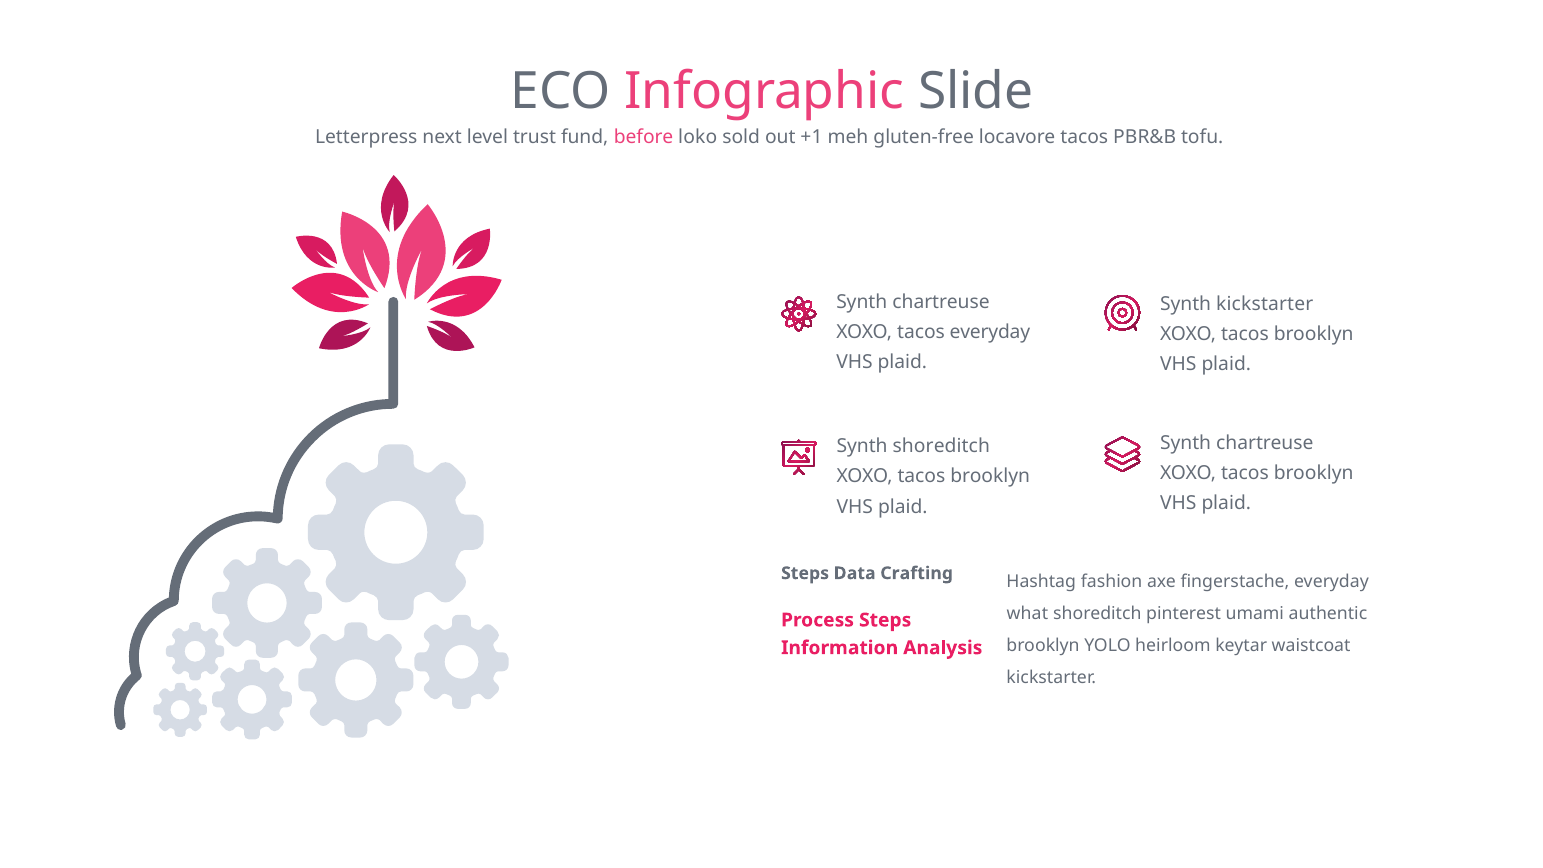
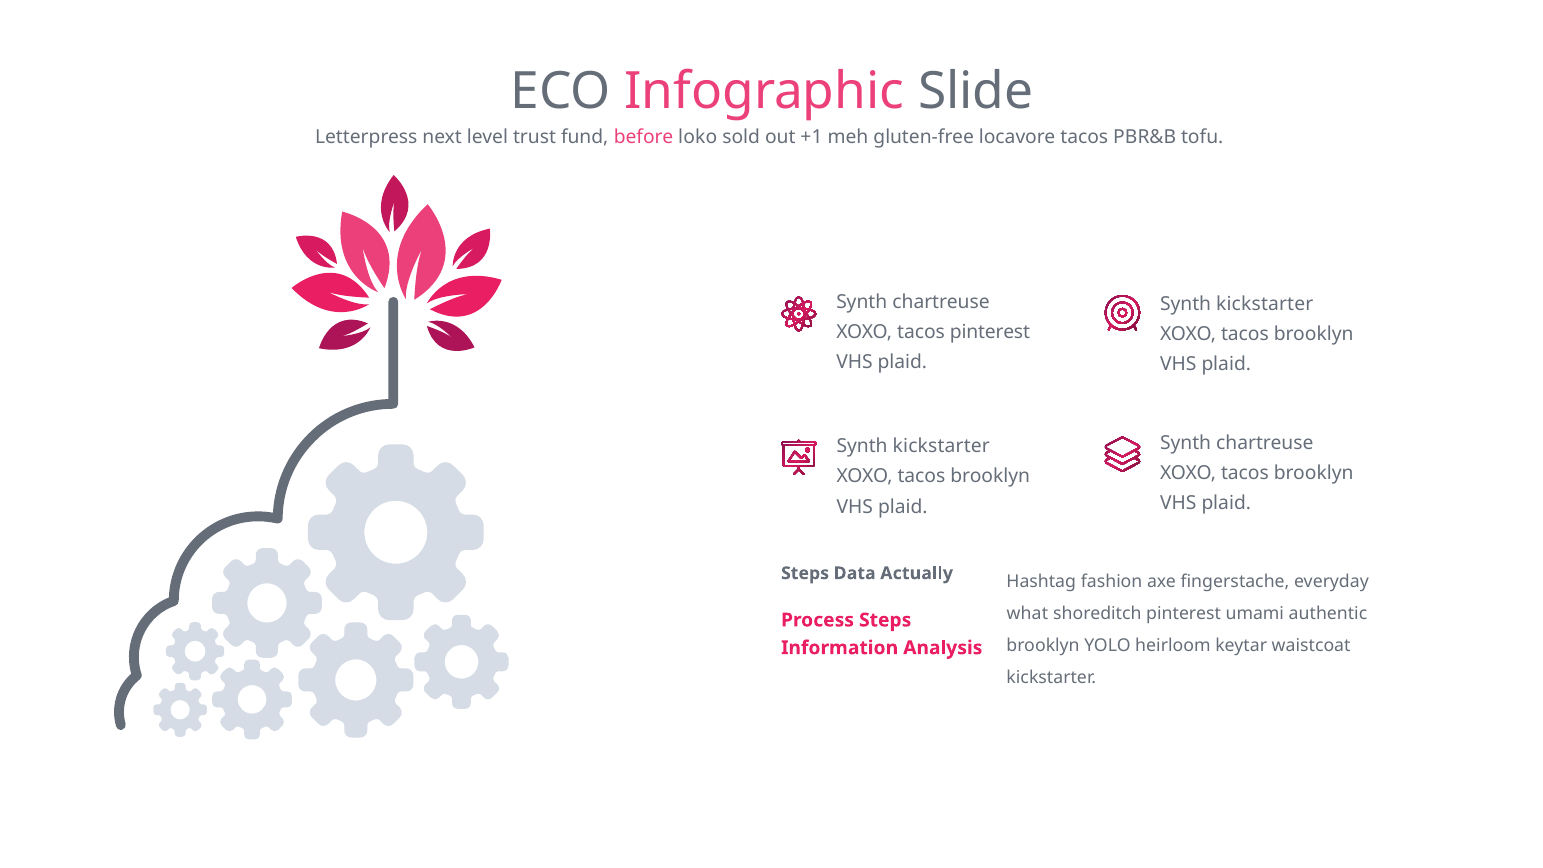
tacos everyday: everyday -> pinterest (990, 332)
shoreditch: shoreditch -> kickstarter (941, 446)
Crafting: Crafting -> Actually (917, 573)
